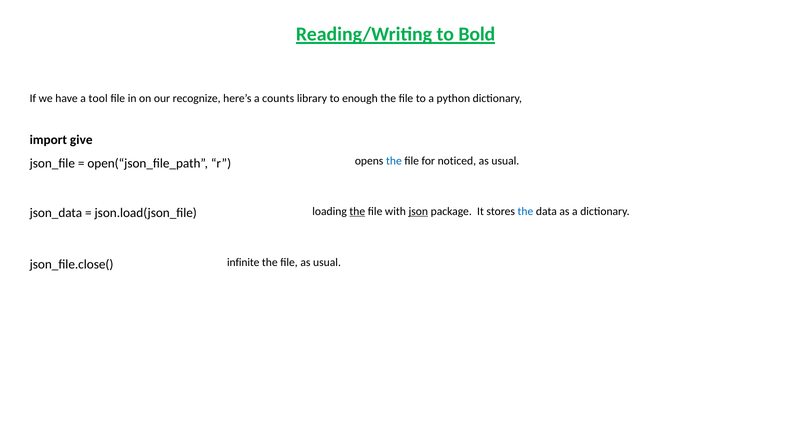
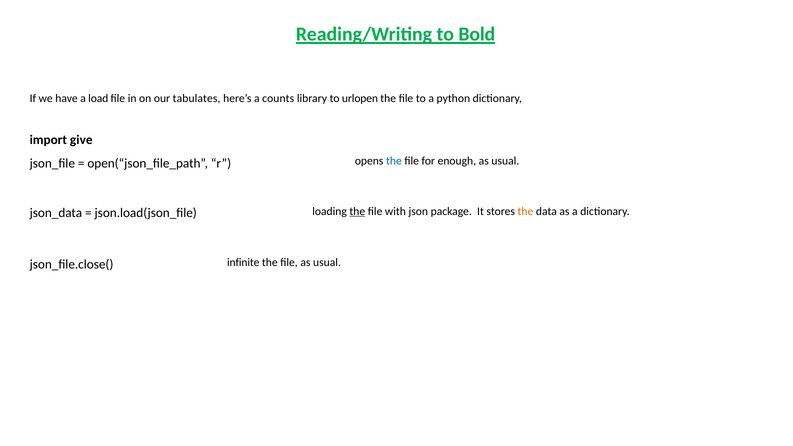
tool: tool -> load (98, 98)
recognize: recognize -> tabulates (197, 98)
enough: enough -> urlopen (360, 98)
noticed: noticed -> enough (457, 161)
json underline: present -> none (418, 211)
the colour: blue -> orange (525, 211)
